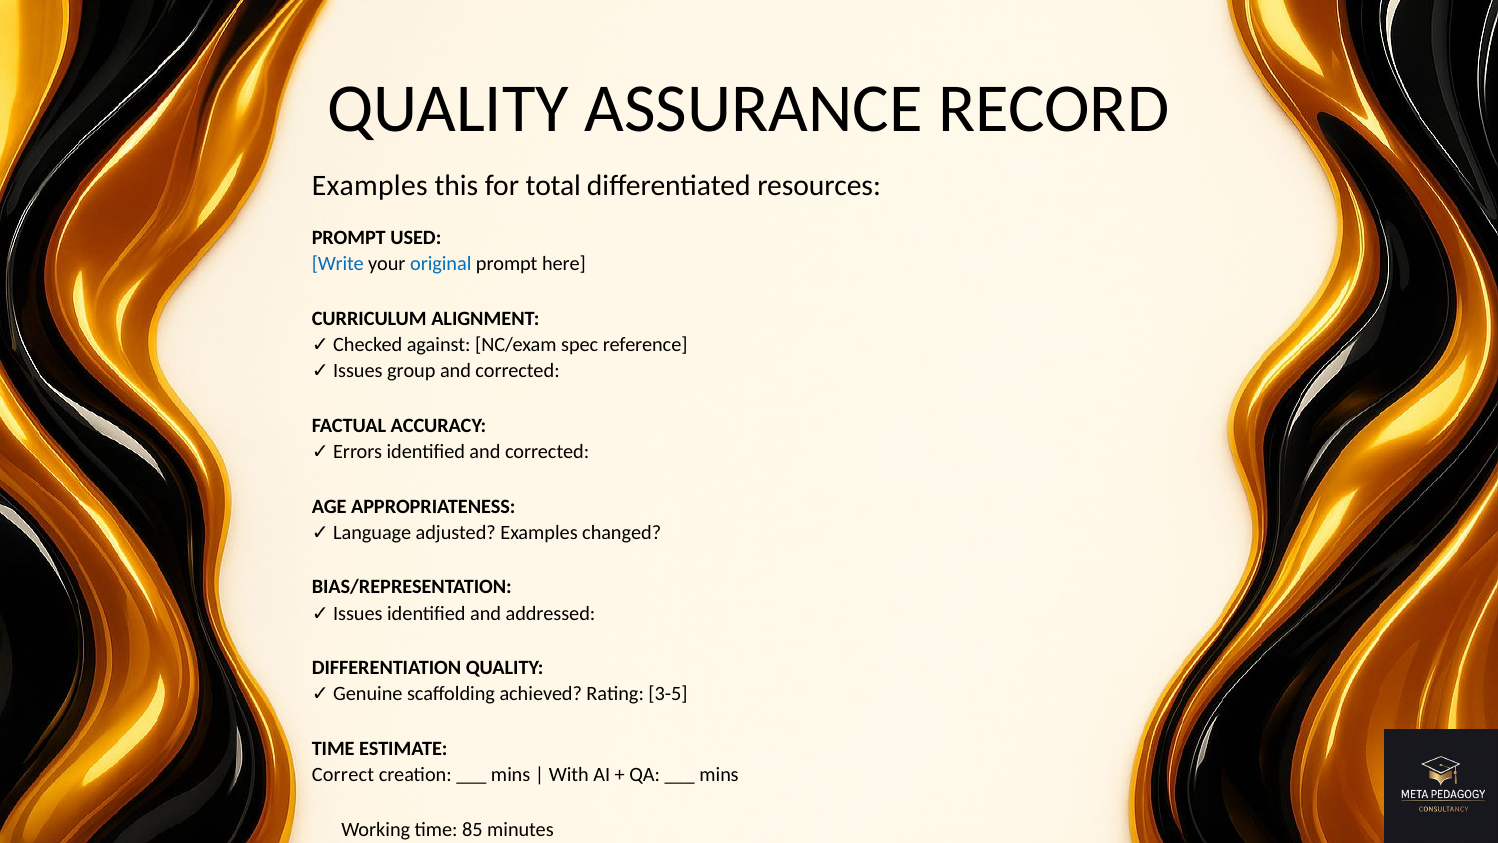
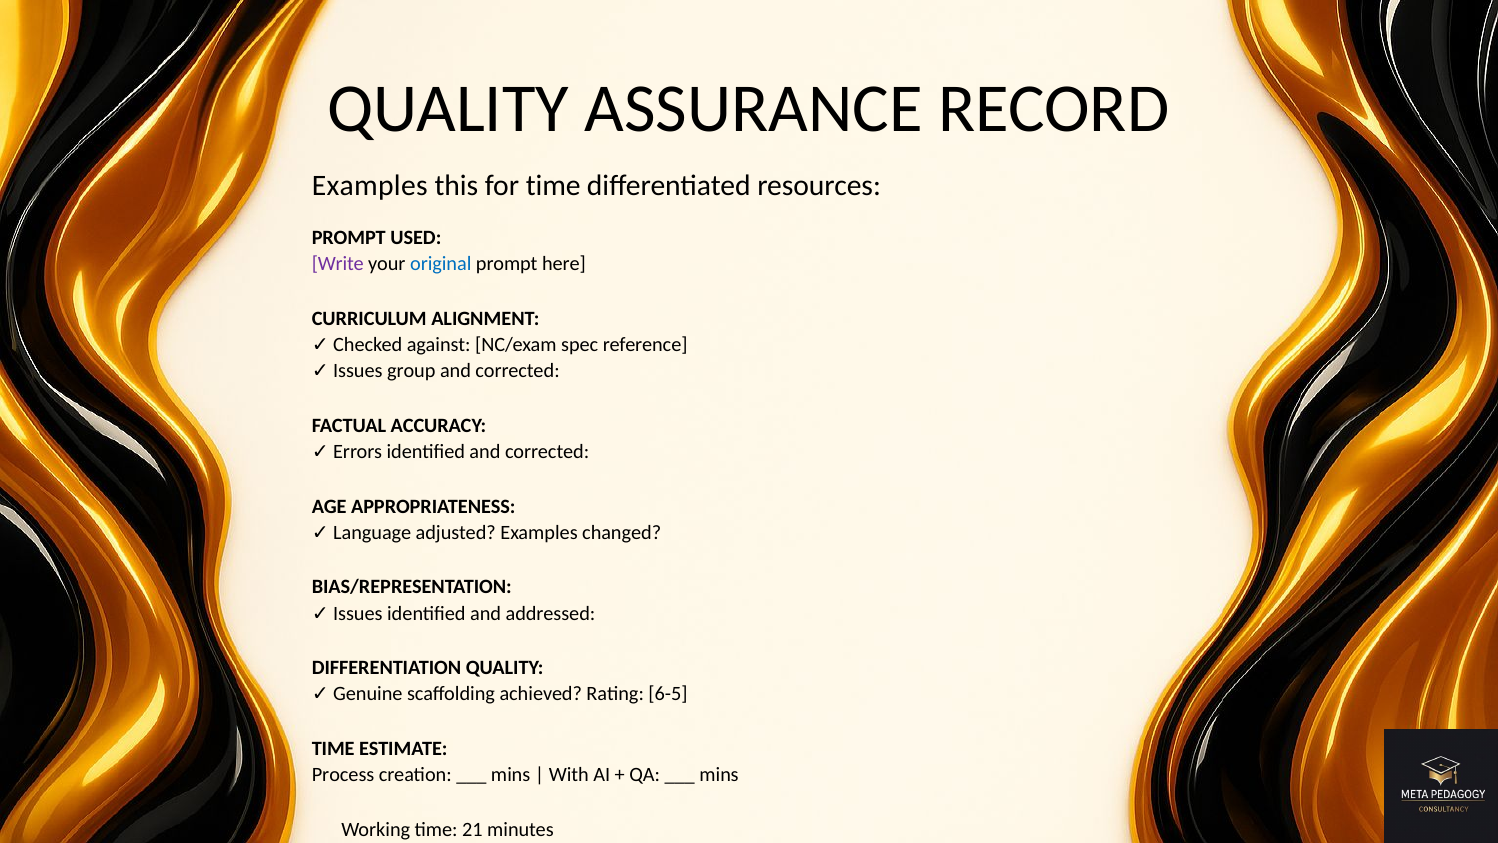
for total: total -> time (553, 186)
Write colour: blue -> purple (338, 264)
3-5: 3-5 -> 6-5 (668, 694)
Correct: Correct -> Process (343, 775)
85: 85 -> 21 (472, 830)
